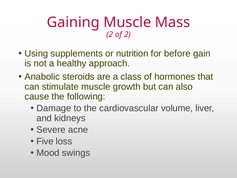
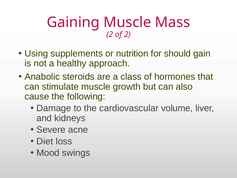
before: before -> should (177, 53)
Five: Five -> Diet (45, 141)
